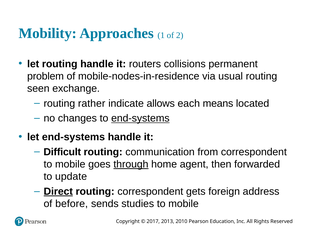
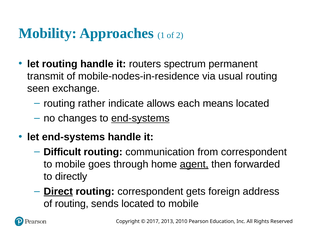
collisions: collisions -> spectrum (185, 64)
problem: problem -> transmit (45, 76)
through underline: present -> none (131, 165)
agent underline: none -> present (194, 165)
update: update -> directly (71, 177)
of before: before -> routing (72, 204)
sends studies: studies -> located (138, 204)
